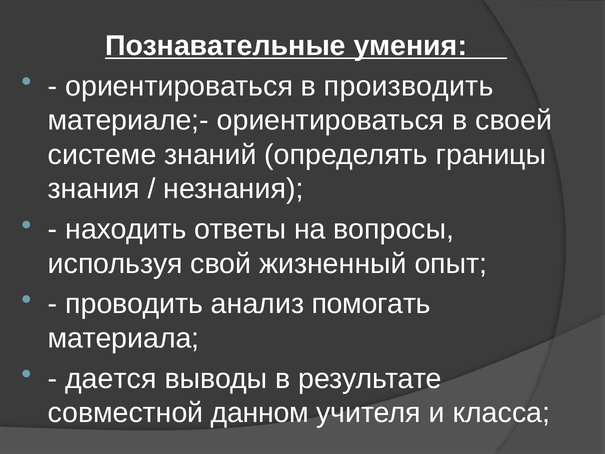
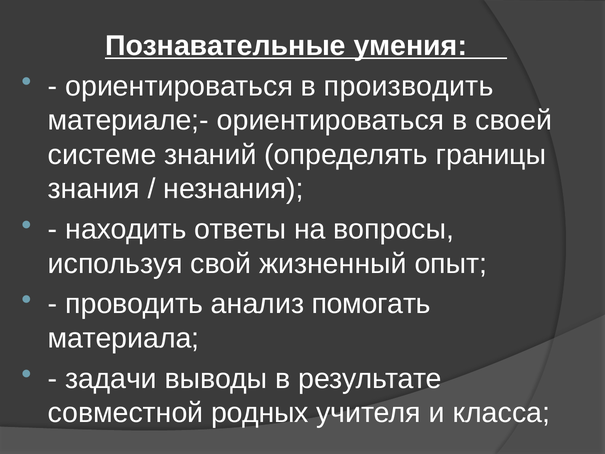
дается: дается -> задачи (111, 378)
данном: данном -> родных (260, 413)
